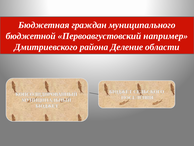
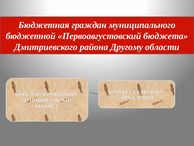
например: например -> бюджета (166, 36)
Деление: Деление -> Другому (127, 47)
